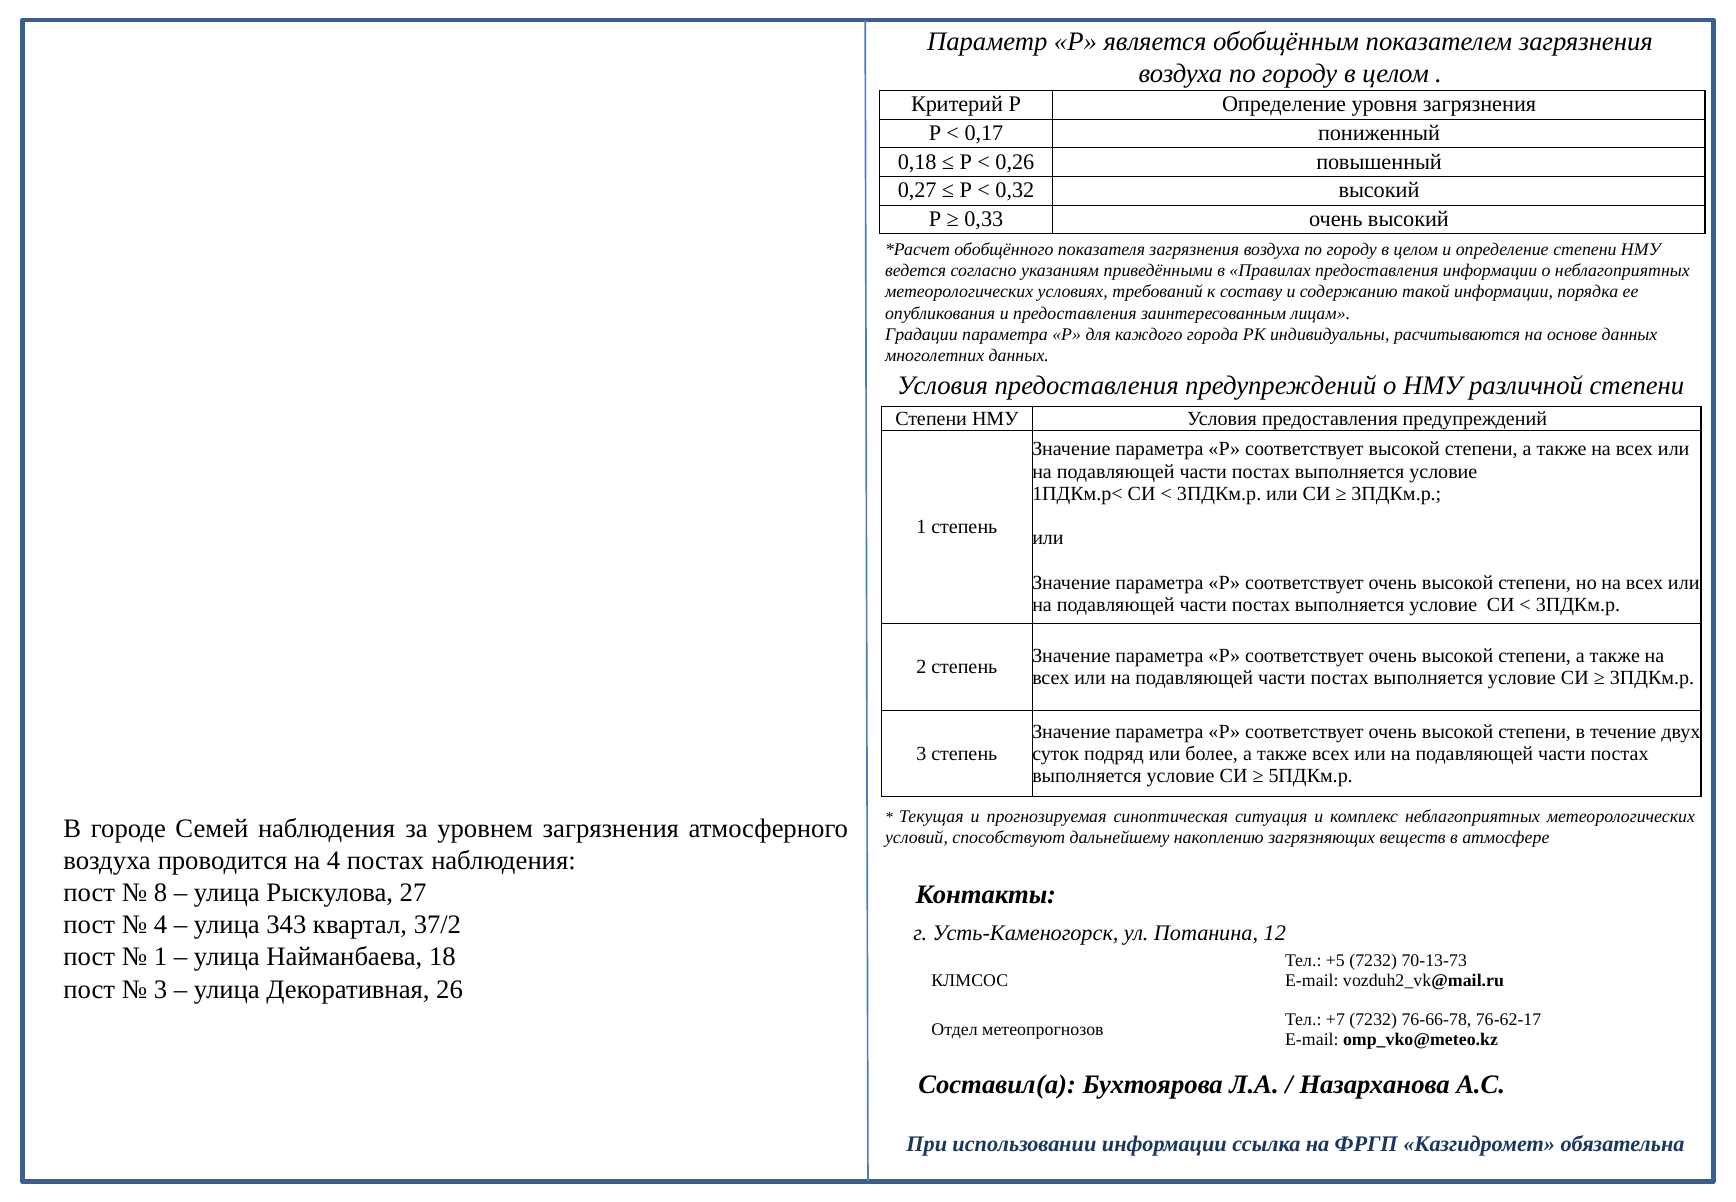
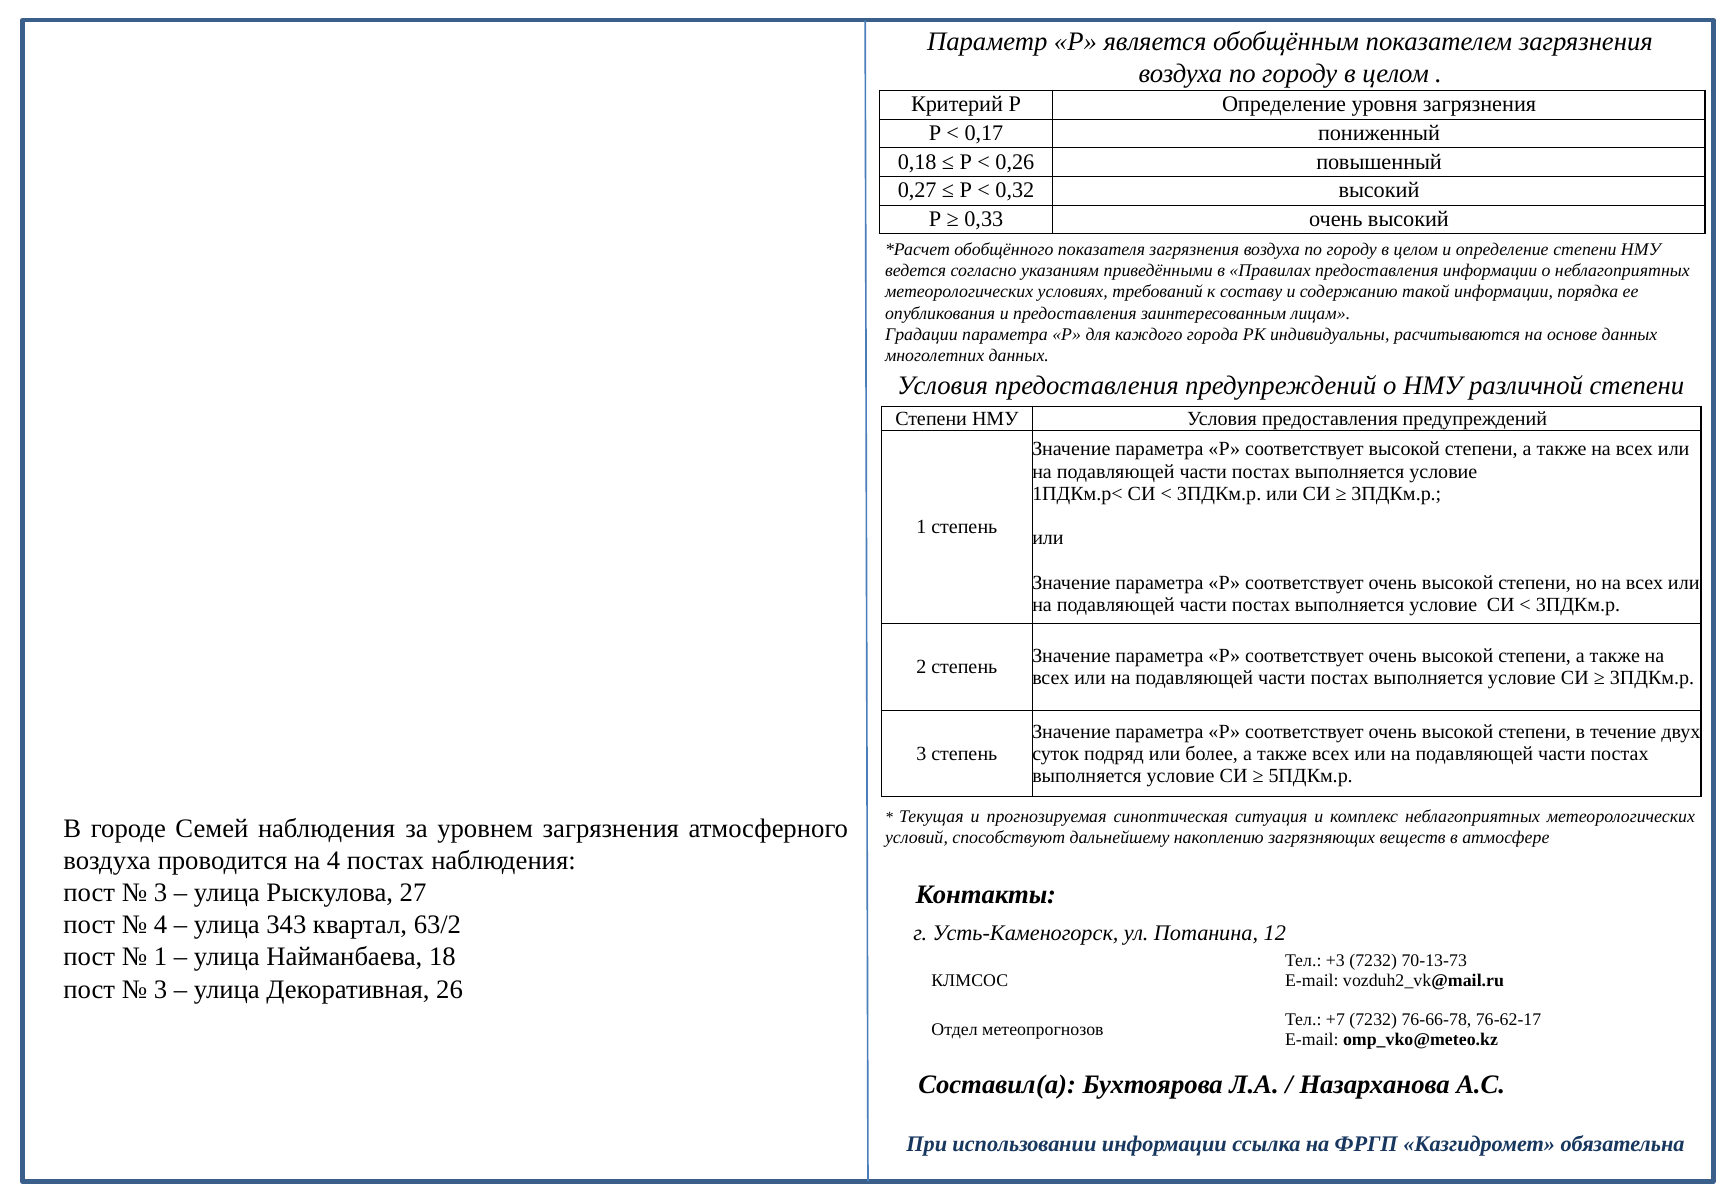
8: 8 -> 3 (161, 893)
37/2: 37/2 -> 63/2 (437, 925)
+5: +5 -> +3 (1335, 961)
